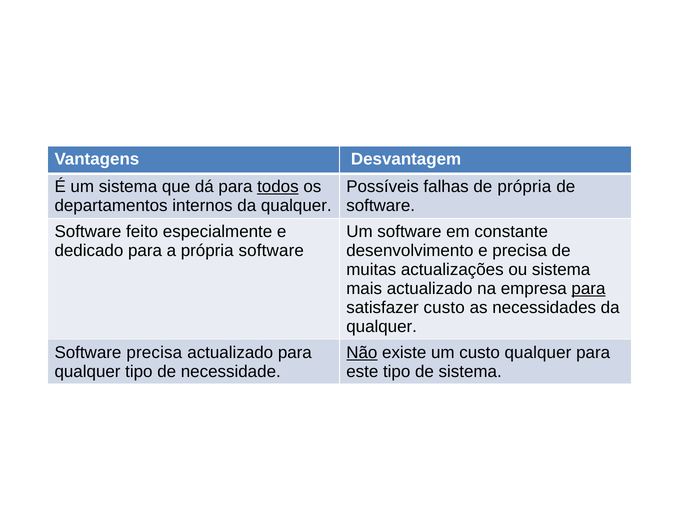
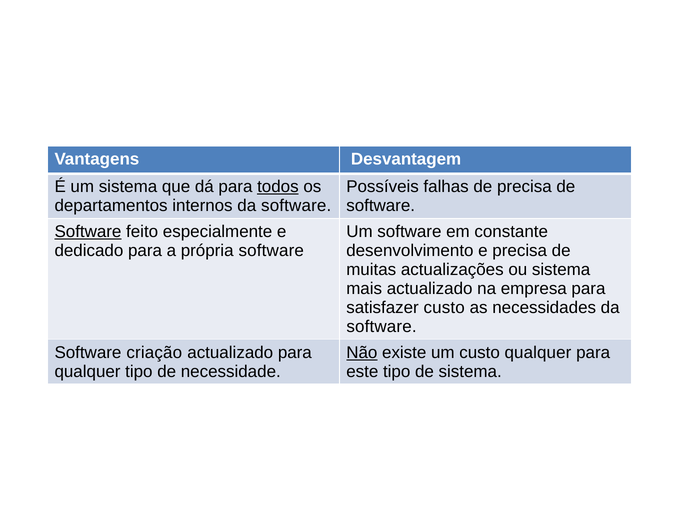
de própria: própria -> precisa (524, 187)
internos da qualquer: qualquer -> software (296, 206)
Software underline: none -> present (88, 232)
para underline: present -> none (588, 289)
qualquer: qualquer -> software (382, 327)
Software precisa: precisa -> criação (154, 353)
